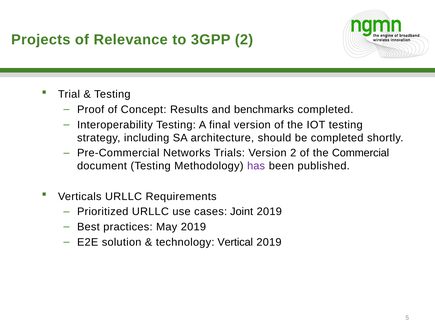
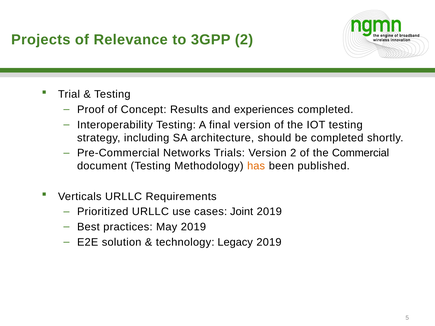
benchmarks: benchmarks -> experiences (264, 110)
has colour: purple -> orange (256, 166)
Vertical: Vertical -> Legacy (235, 242)
